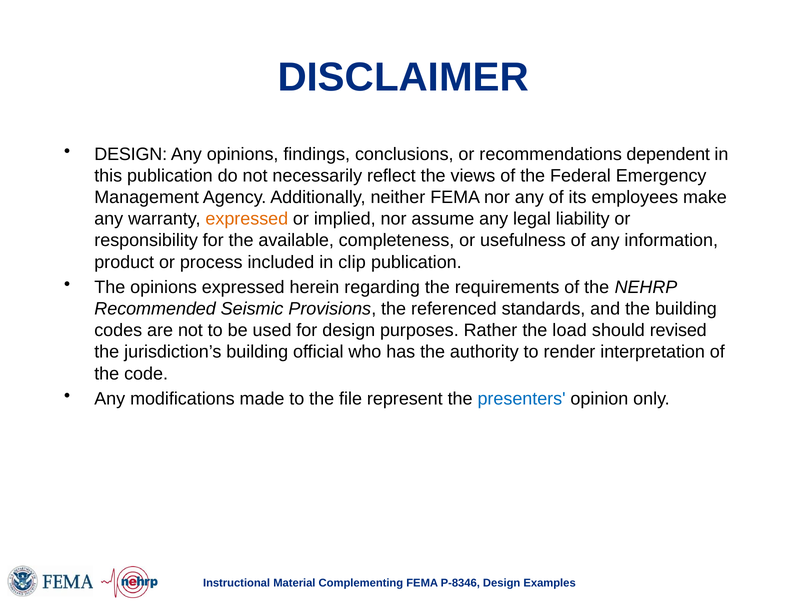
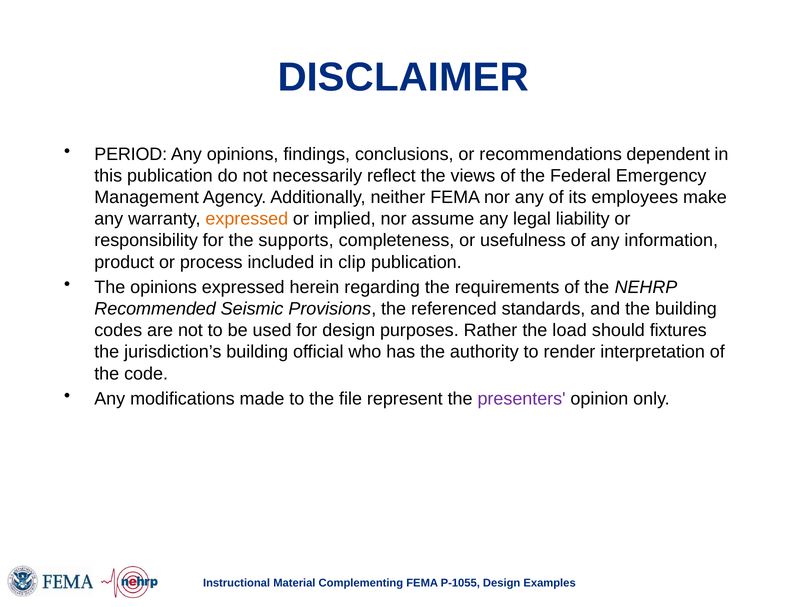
DESIGN: DESIGN -> PERIOD (131, 154)
available: available -> supports (296, 240)
revised: revised -> fixtures (678, 330)
presenters colour: blue -> purple (522, 399)
P-8346: P-8346 -> P-1055 (460, 583)
